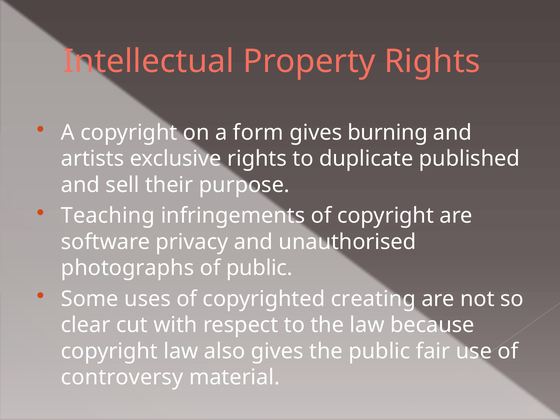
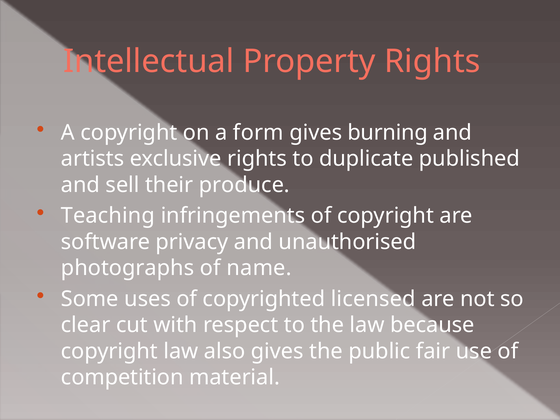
purpose: purpose -> produce (244, 185)
of public: public -> name (259, 268)
creating: creating -> licensed (373, 299)
controversy: controversy -> competition (122, 377)
